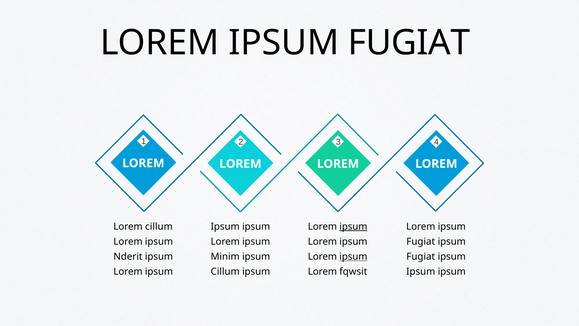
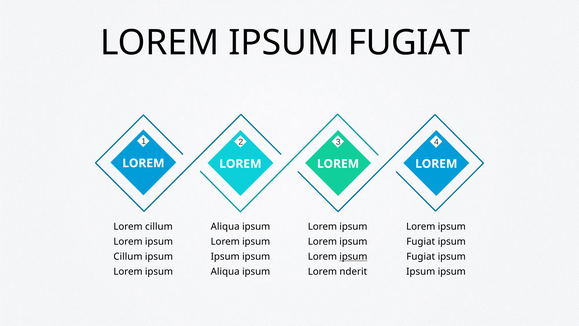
Ipsum: Ipsum -> Aliqua (225, 226)
ipsum underline: present -> none (353, 226)
Nderit: Nderit -> Cillum (128, 256)
Minim: Minim -> Ipsum (225, 256)
Cillum: Cillum -> Aliqua (225, 271)
fqwsit: fqwsit -> nderit (353, 271)
